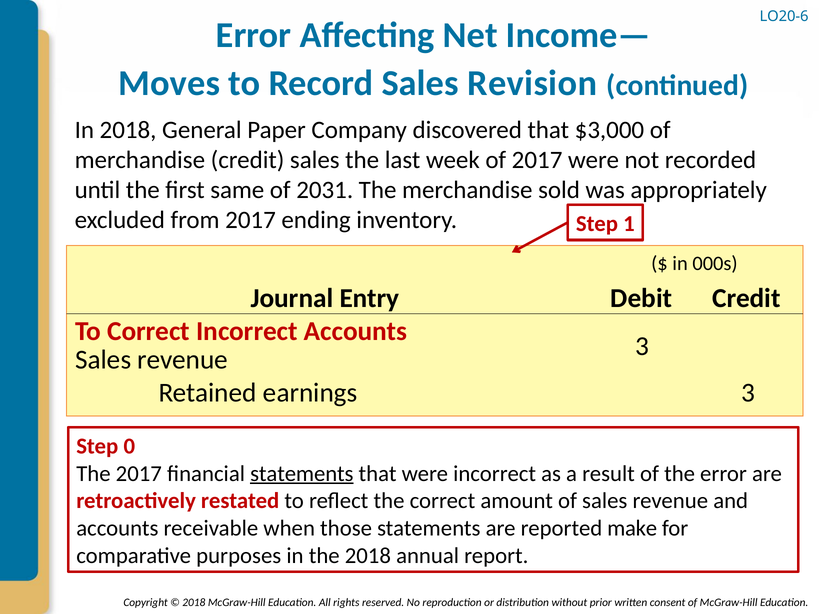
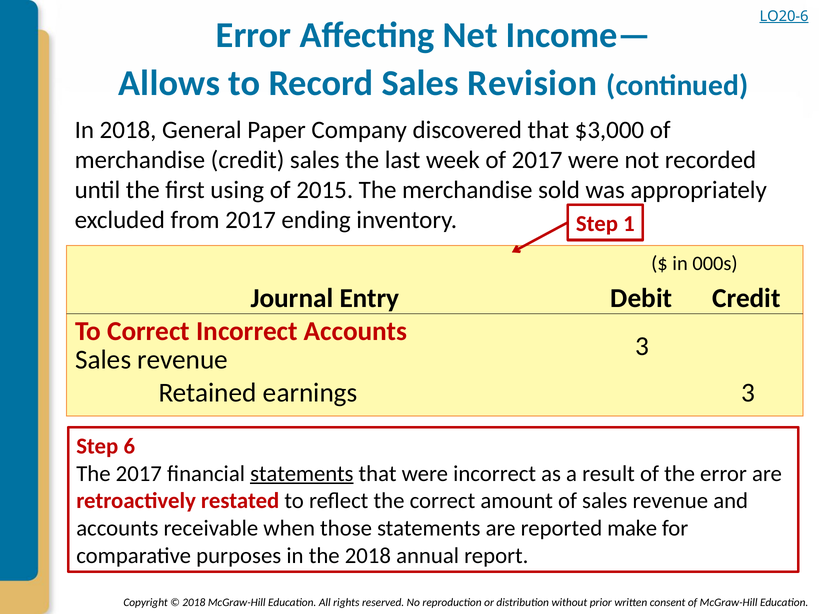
LO20-6 underline: none -> present (784, 16)
Moves: Moves -> Allows (169, 83)
same: same -> using (237, 190)
2031: 2031 -> 2015 (325, 190)
0: 0 -> 6 (129, 446)
